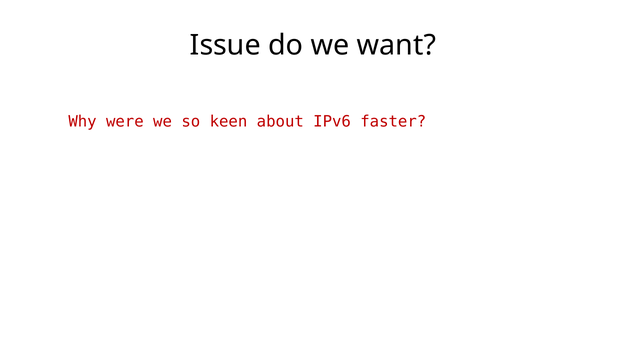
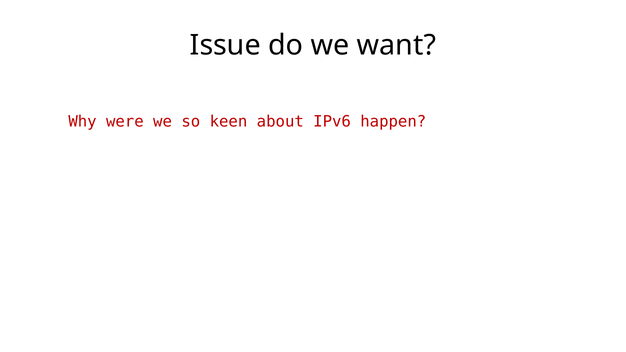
faster: faster -> happen (393, 122)
